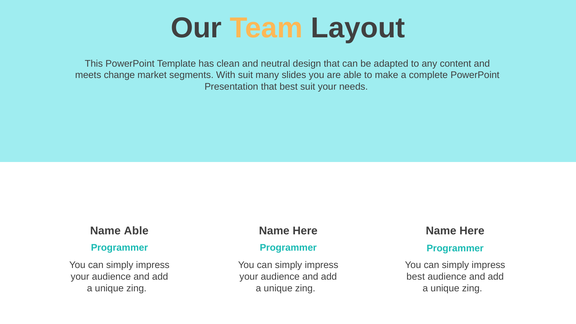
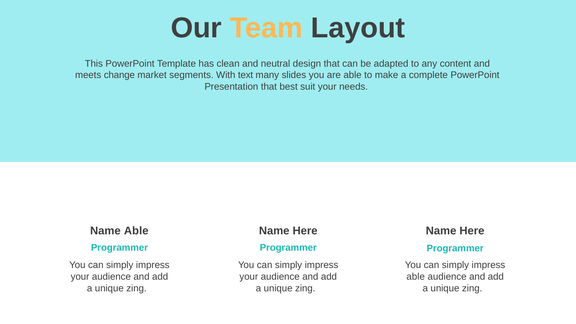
With suit: suit -> text (246, 75)
best: best -> able (416, 277)
